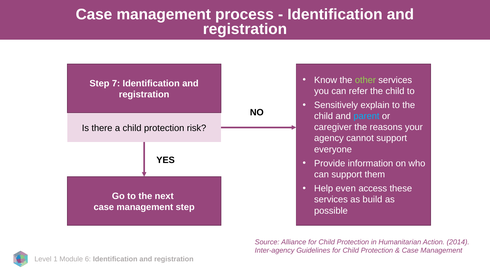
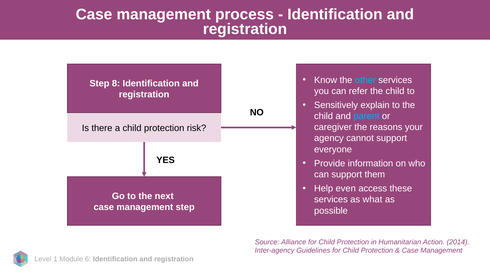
other colour: light green -> light blue (365, 80)
7: 7 -> 8 (116, 83)
build: build -> what (372, 199)
